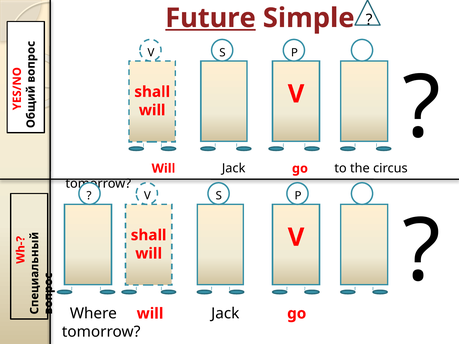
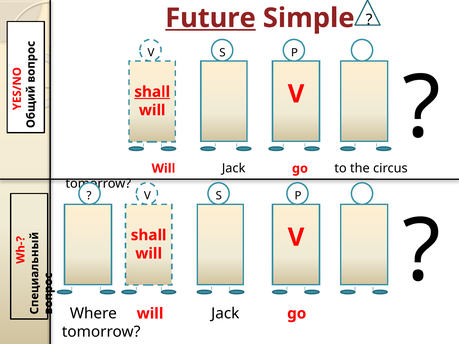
shall underline: none -> present (152, 92)
